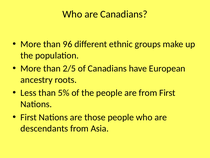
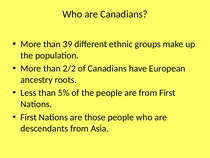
96: 96 -> 39 (68, 44)
2/5: 2/5 -> 2/2 (69, 68)
